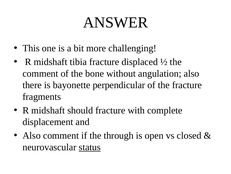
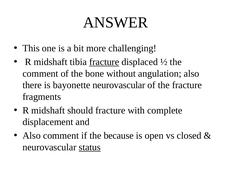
fracture underline: none -> present (104, 62)
bayonette perpendicular: perpendicular -> neurovascular (119, 85)
through: through -> because (119, 135)
